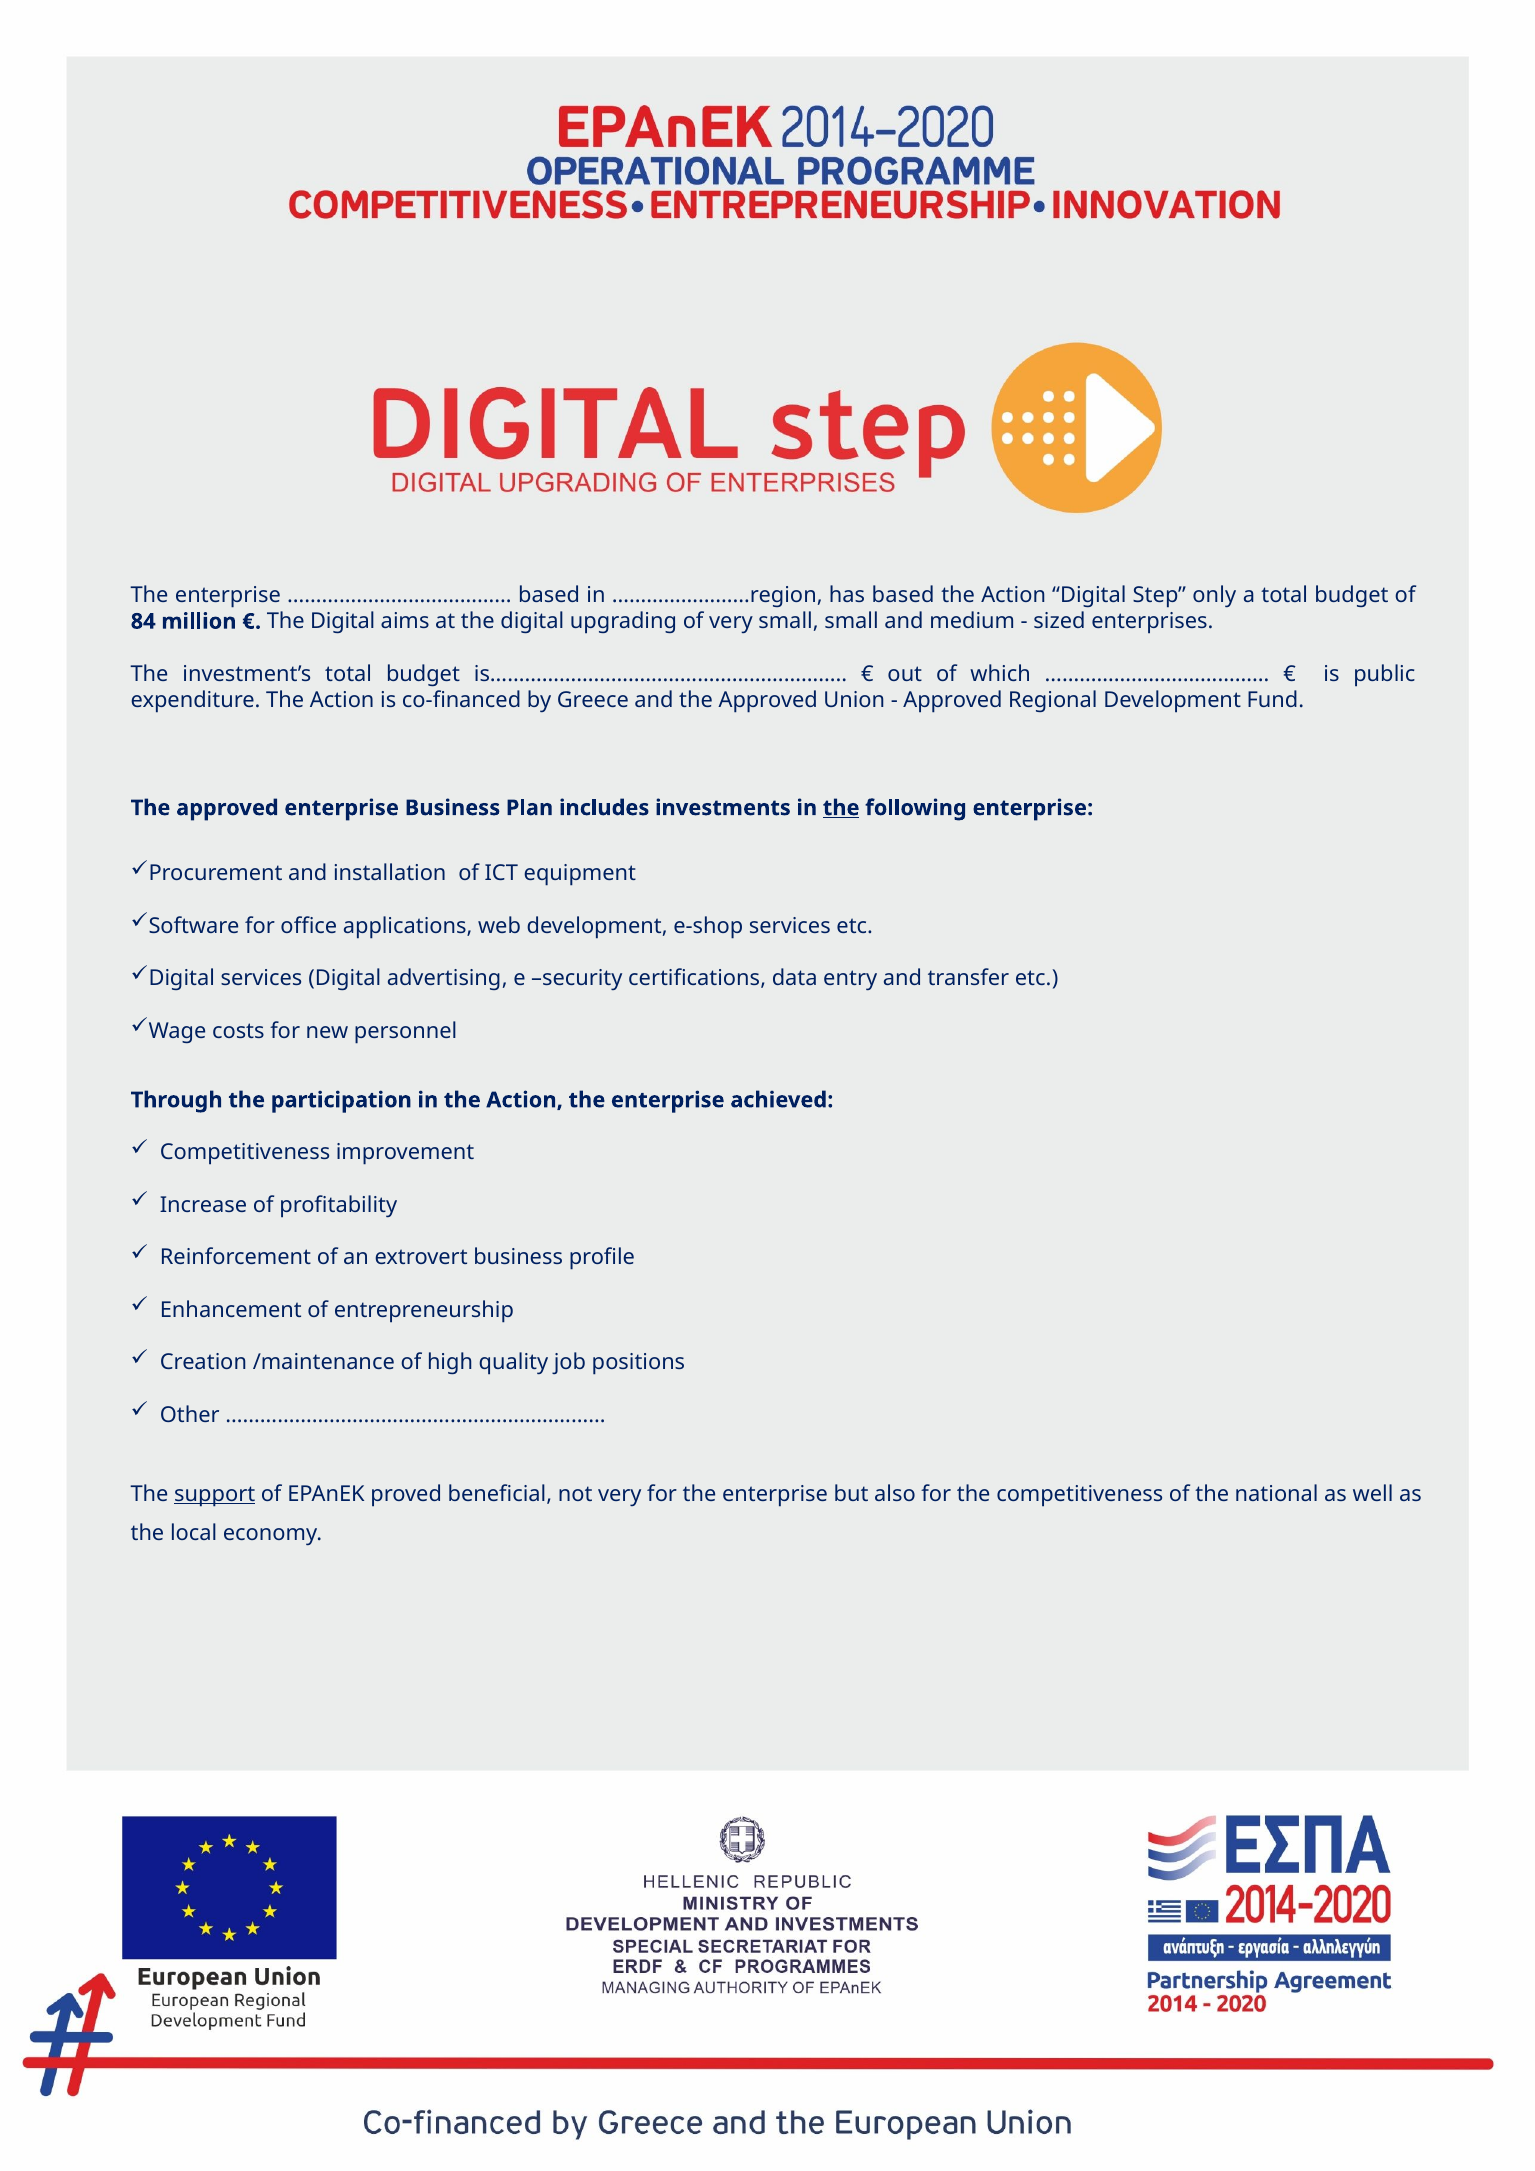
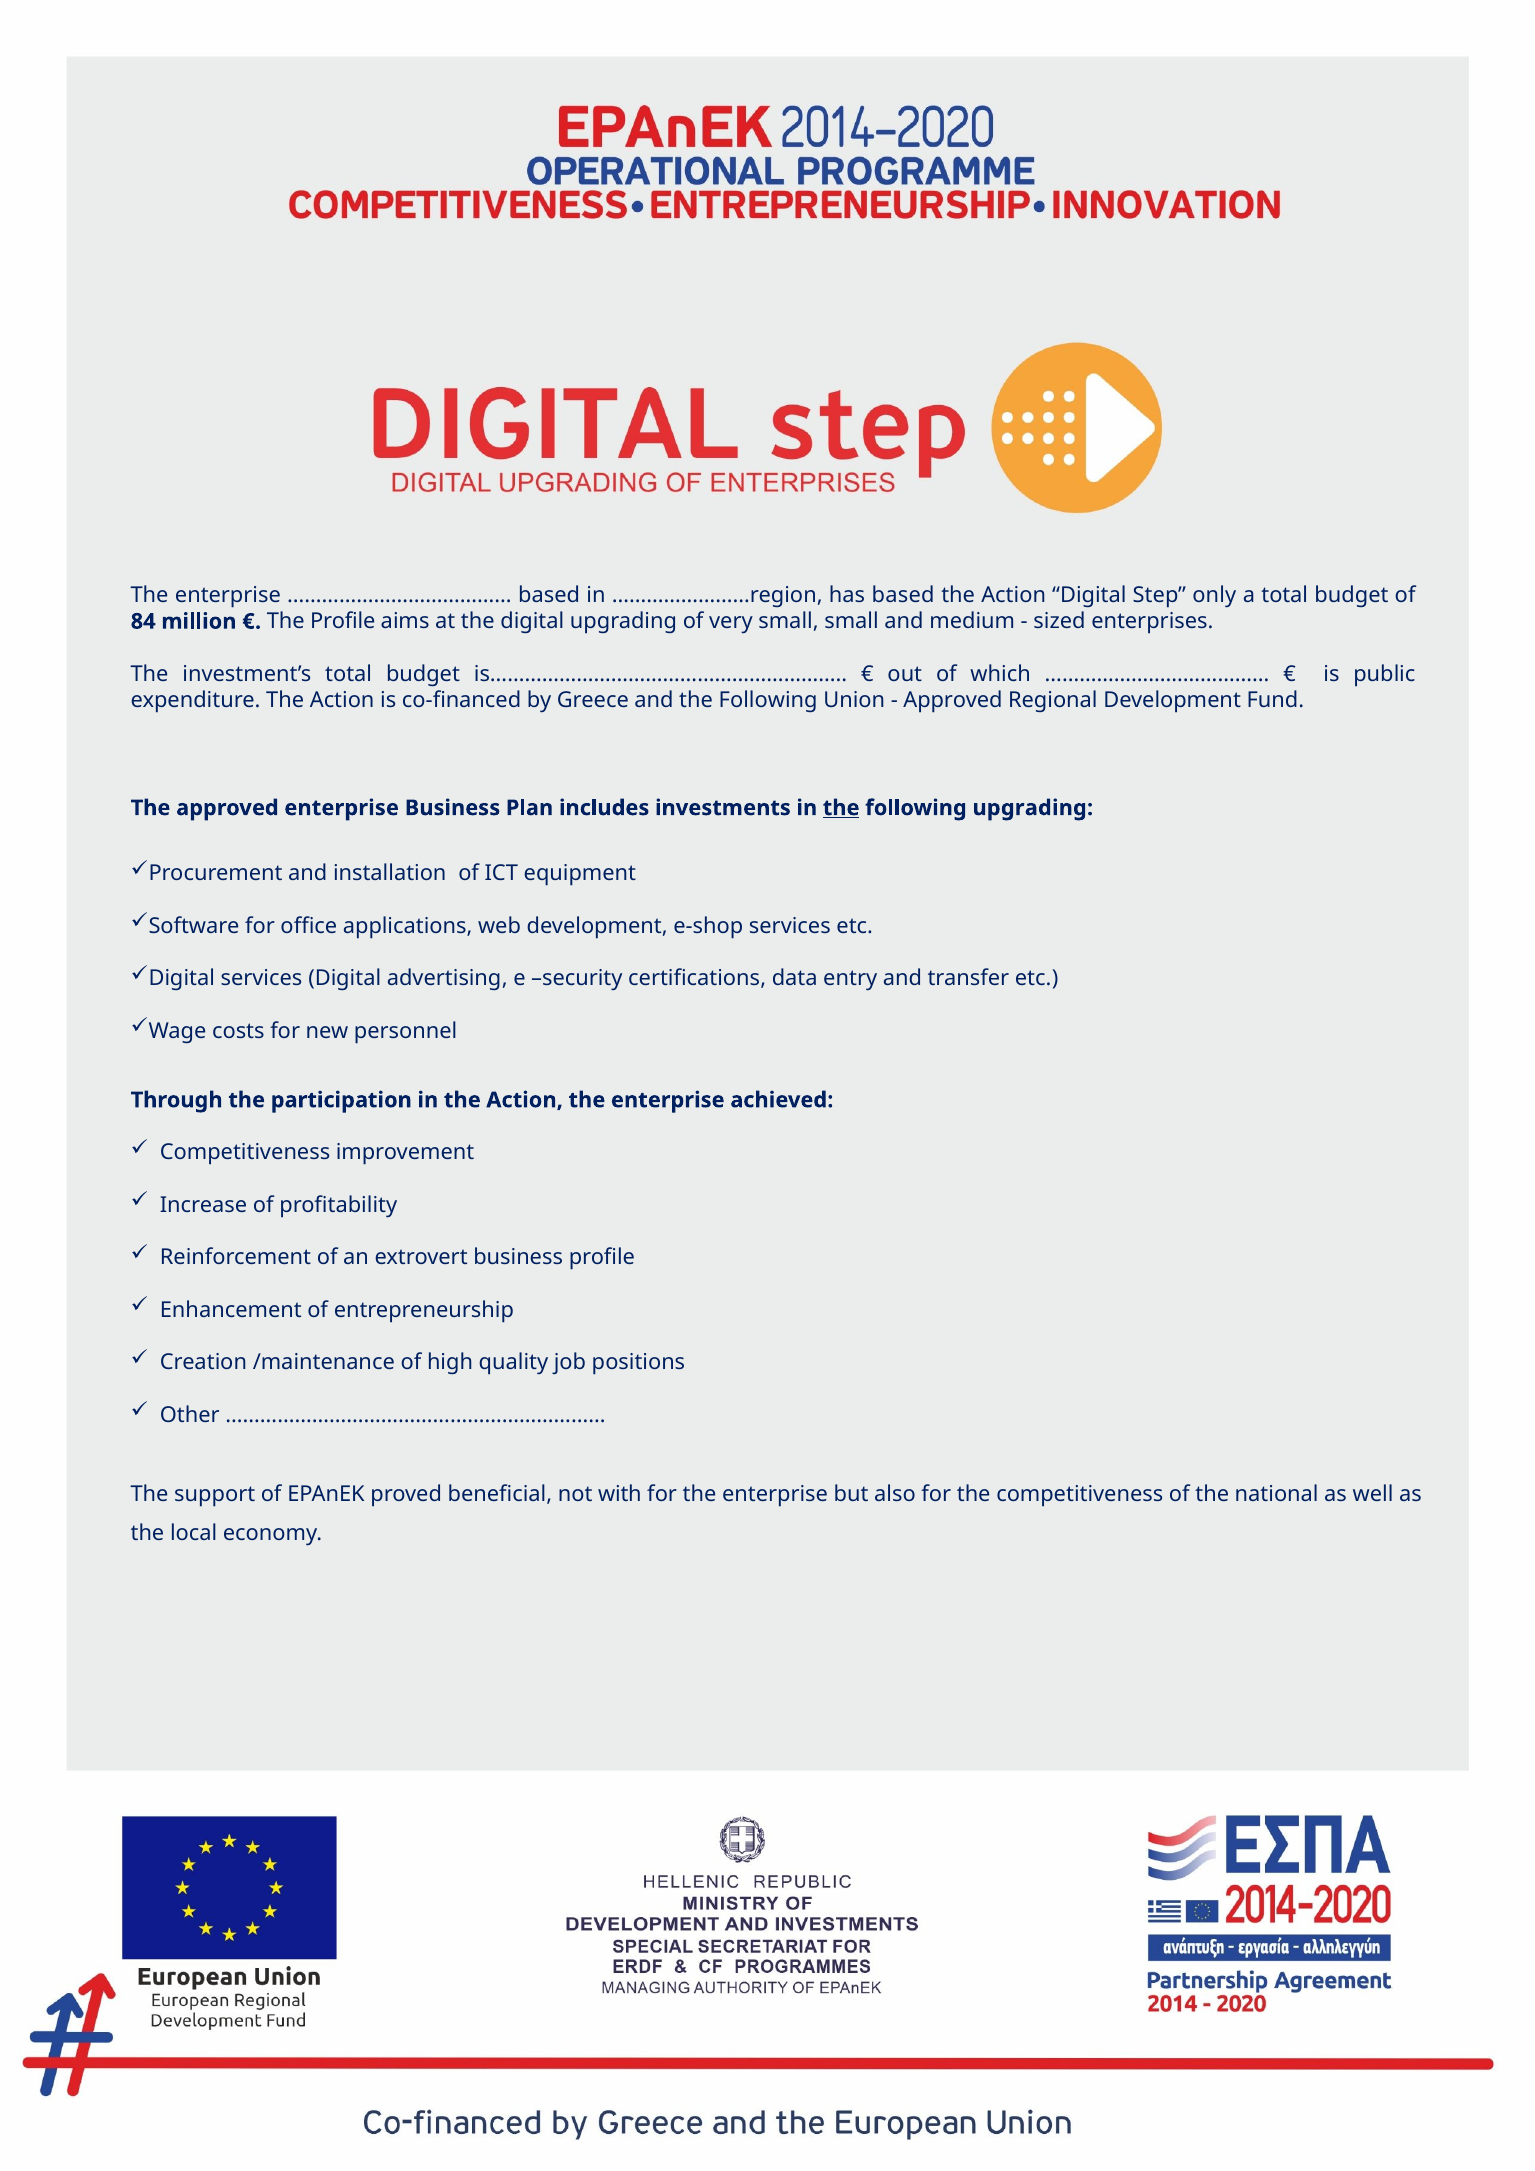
Digital: Digital -> Profile (343, 621)
and the Approved: Approved -> Following (768, 700)
following enterprise: enterprise -> upgrading (1033, 808)
support underline: present -> none (215, 1494)
not very: very -> with (620, 1494)
